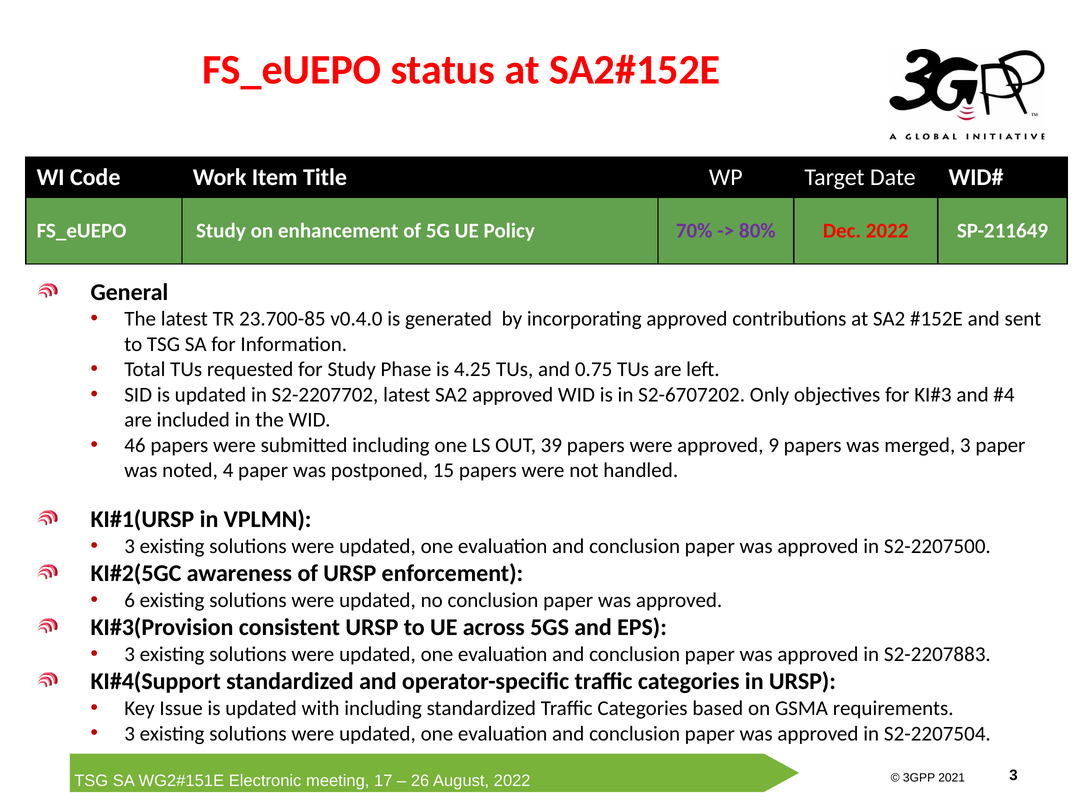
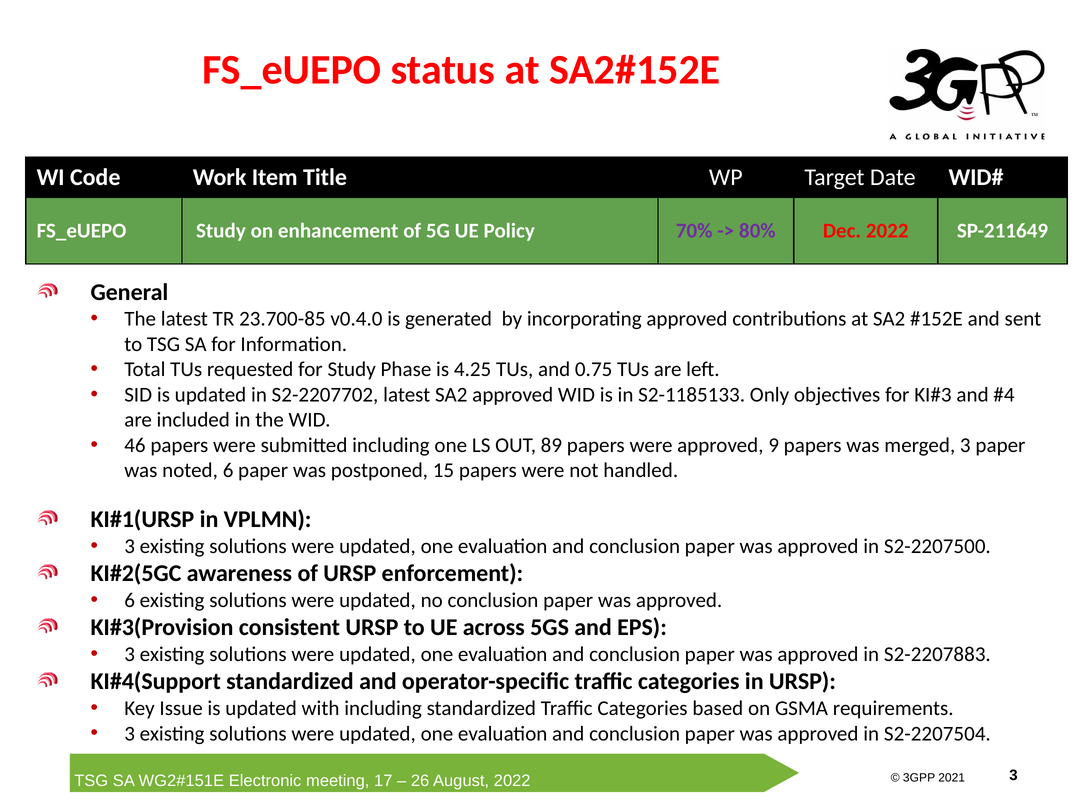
S2-6707202: S2-6707202 -> S2-1185133 (692, 395)
39: 39 -> 89 (551, 445)
noted 4: 4 -> 6 (228, 470)
